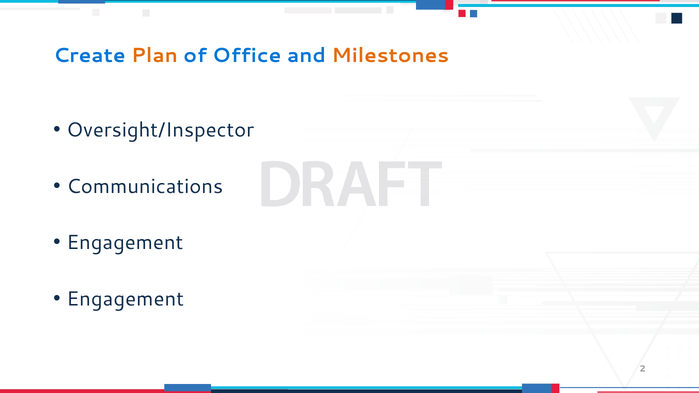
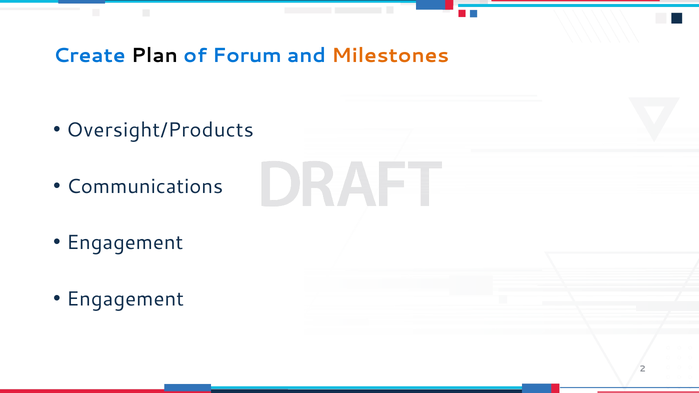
Plan colour: orange -> black (154, 56)
Office: Office -> Forum (247, 56)
Oversight/Inspector: Oversight/Inspector -> Oversight/Products (160, 130)
